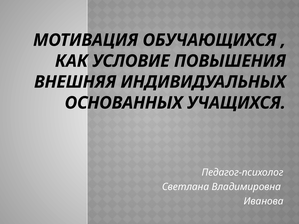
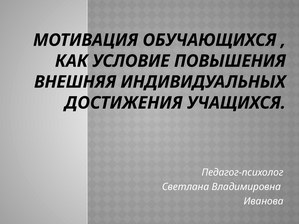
ОСНОВАННЫХ: ОСНОВАННЫХ -> ДОСТИЖЕНИЯ (124, 103)
